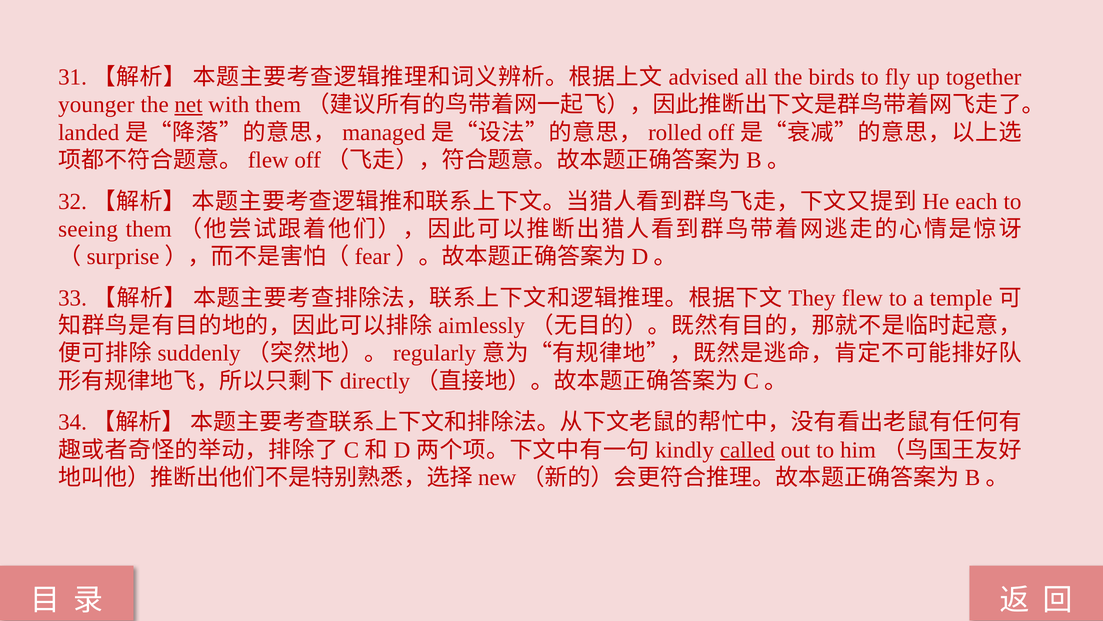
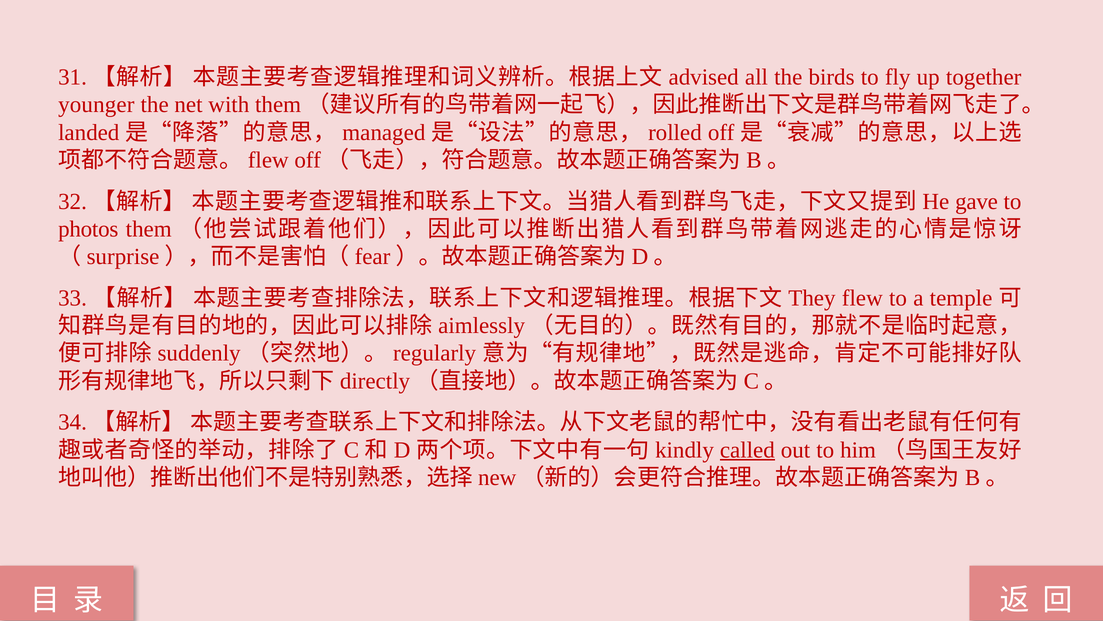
net underline: present -> none (188, 105)
each: each -> gave (977, 201)
seeing: seeing -> photos (88, 229)
